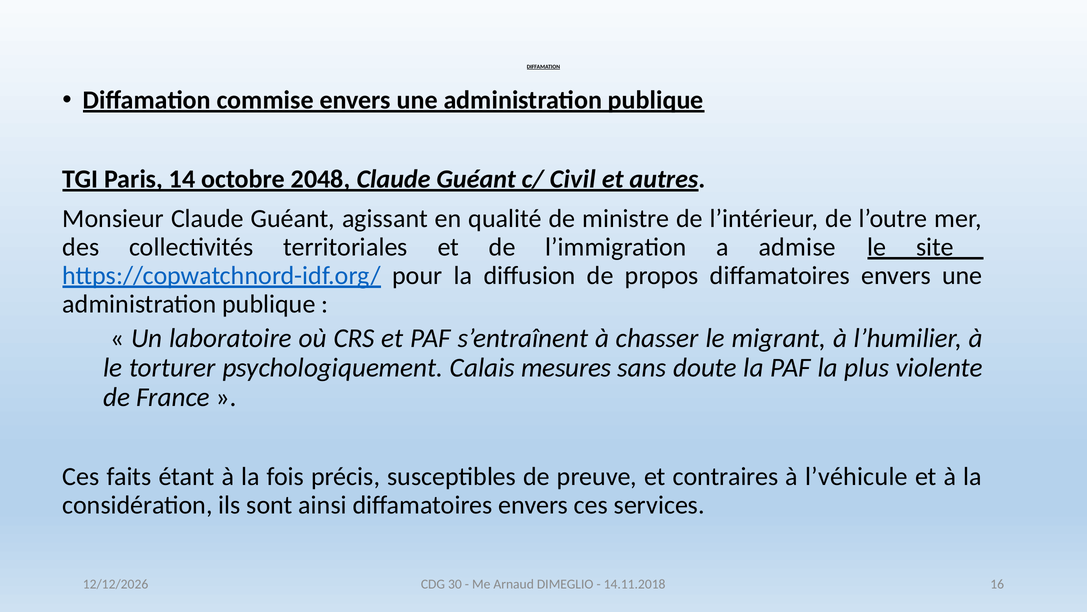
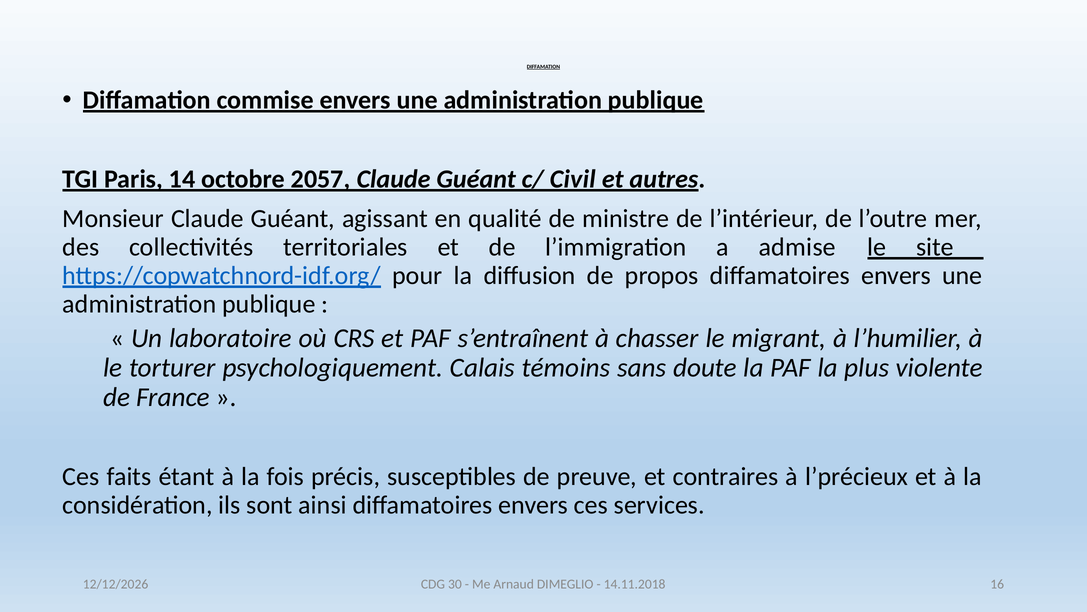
2048: 2048 -> 2057 (321, 179)
mesures: mesures -> témoins (566, 367)
l’véhicule: l’véhicule -> l’précieux (857, 476)
